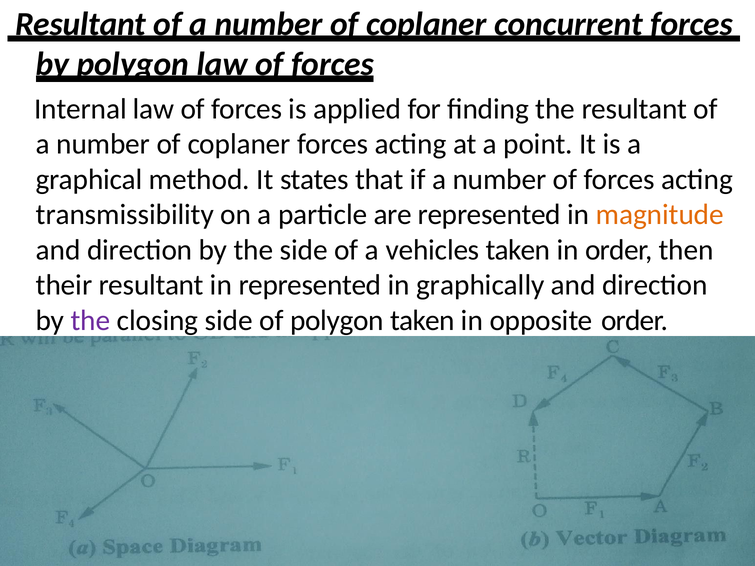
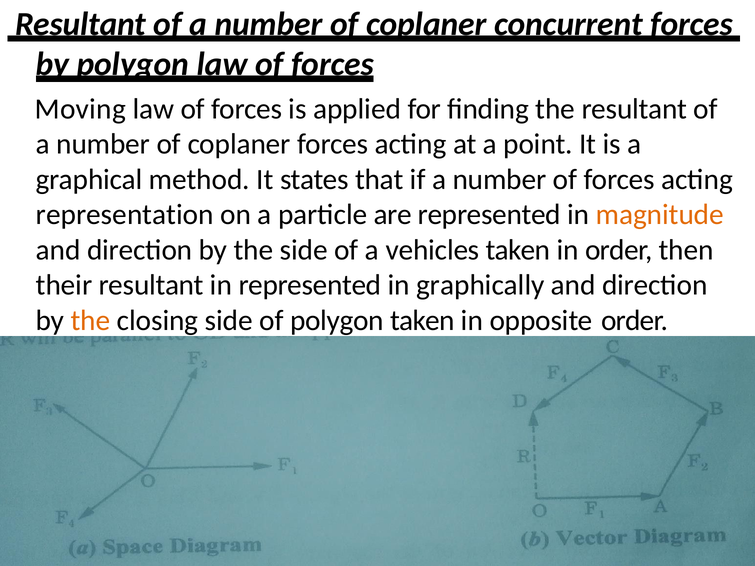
Internal: Internal -> Moving (80, 109)
transmissibility: transmissibility -> representation (125, 215)
the colour: purple -> orange (90, 321)
